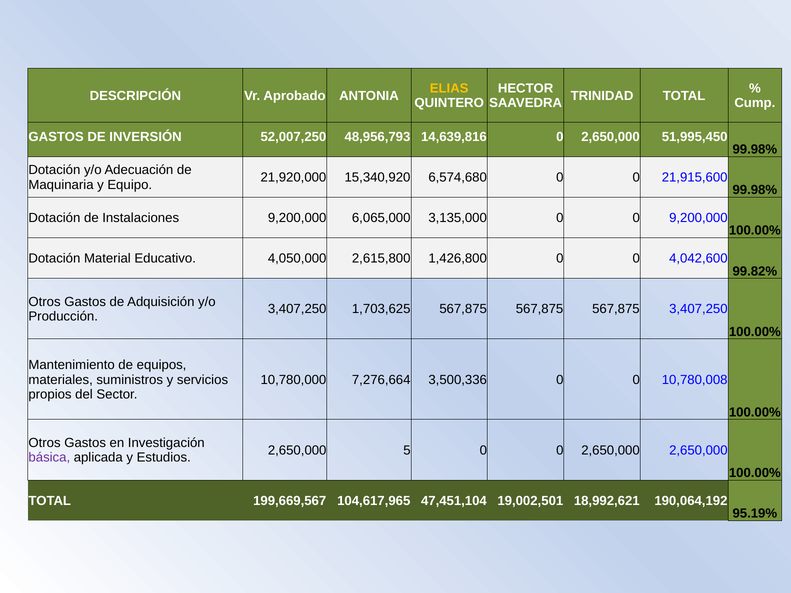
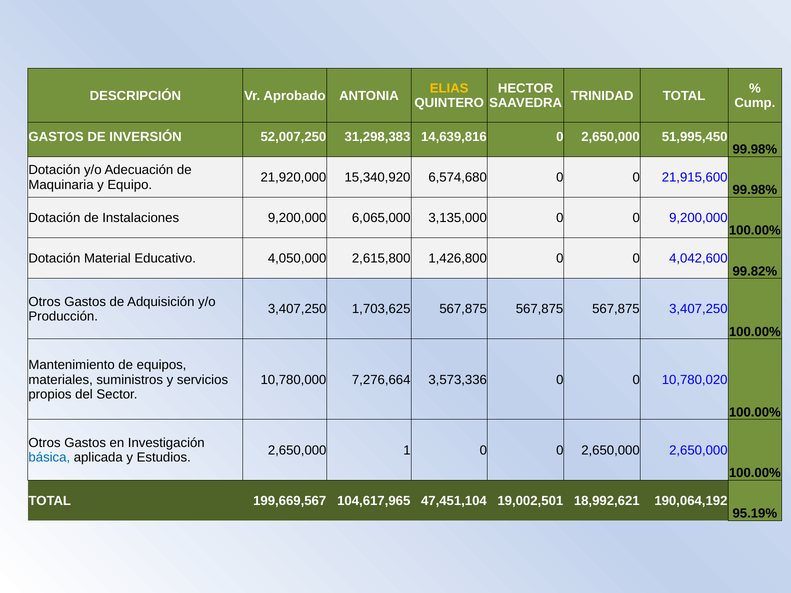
48,956,793: 48,956,793 -> 31,298,383 (377, 137)
3,500,336: 3,500,336 -> 3,573,336 (458, 380)
10,780,008: 10,780,008 -> 10,780,020 (695, 380)
5: 5 -> 1 (407, 450)
básica colour: purple -> blue (49, 458)
